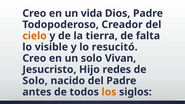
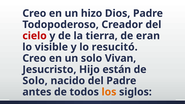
vida: vida -> hizo (92, 13)
cielo colour: orange -> red (35, 36)
falta: falta -> eran (148, 36)
redes: redes -> están (117, 70)
